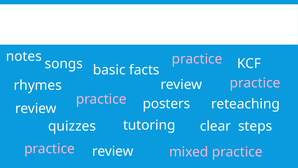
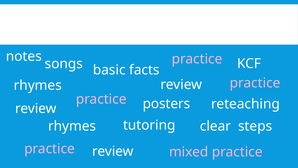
quizzes: quizzes -> rhymes (72, 126)
